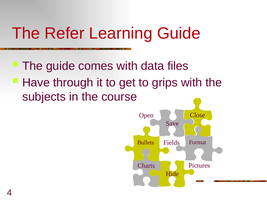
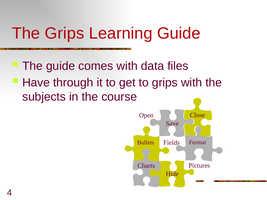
The Refer: Refer -> Grips (64, 33)
